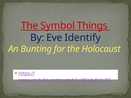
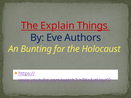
Symbol: Symbol -> Explain (57, 26)
Identify: Identify -> Authors (83, 38)
